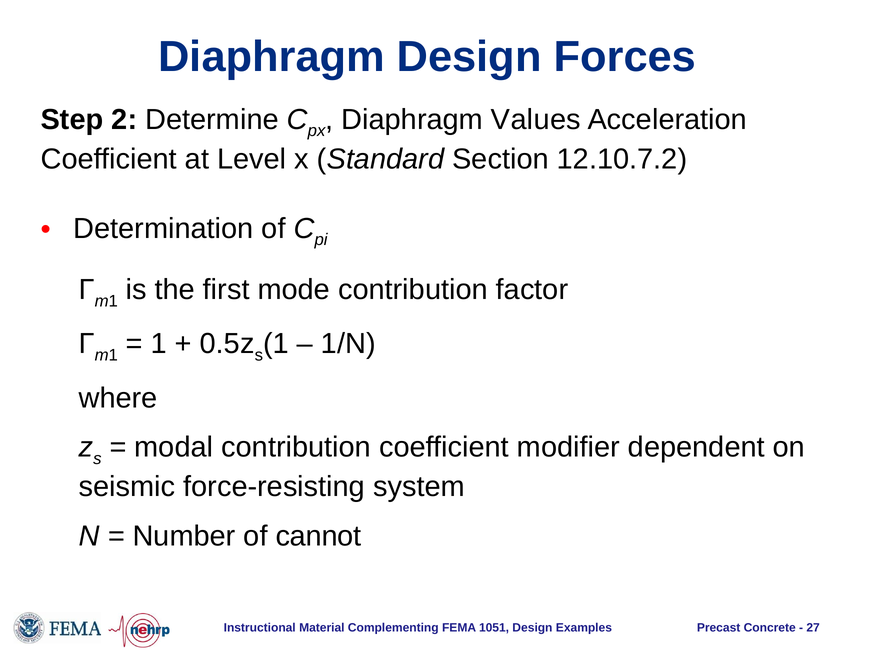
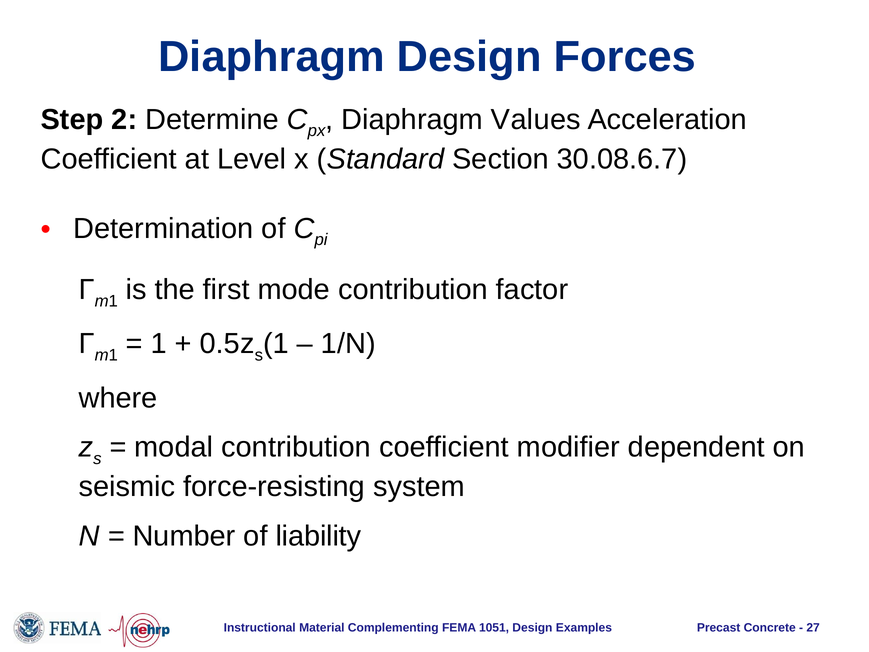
12.10.7.2: 12.10.7.2 -> 30.08.6.7 (622, 159)
cannot: cannot -> liability (318, 536)
